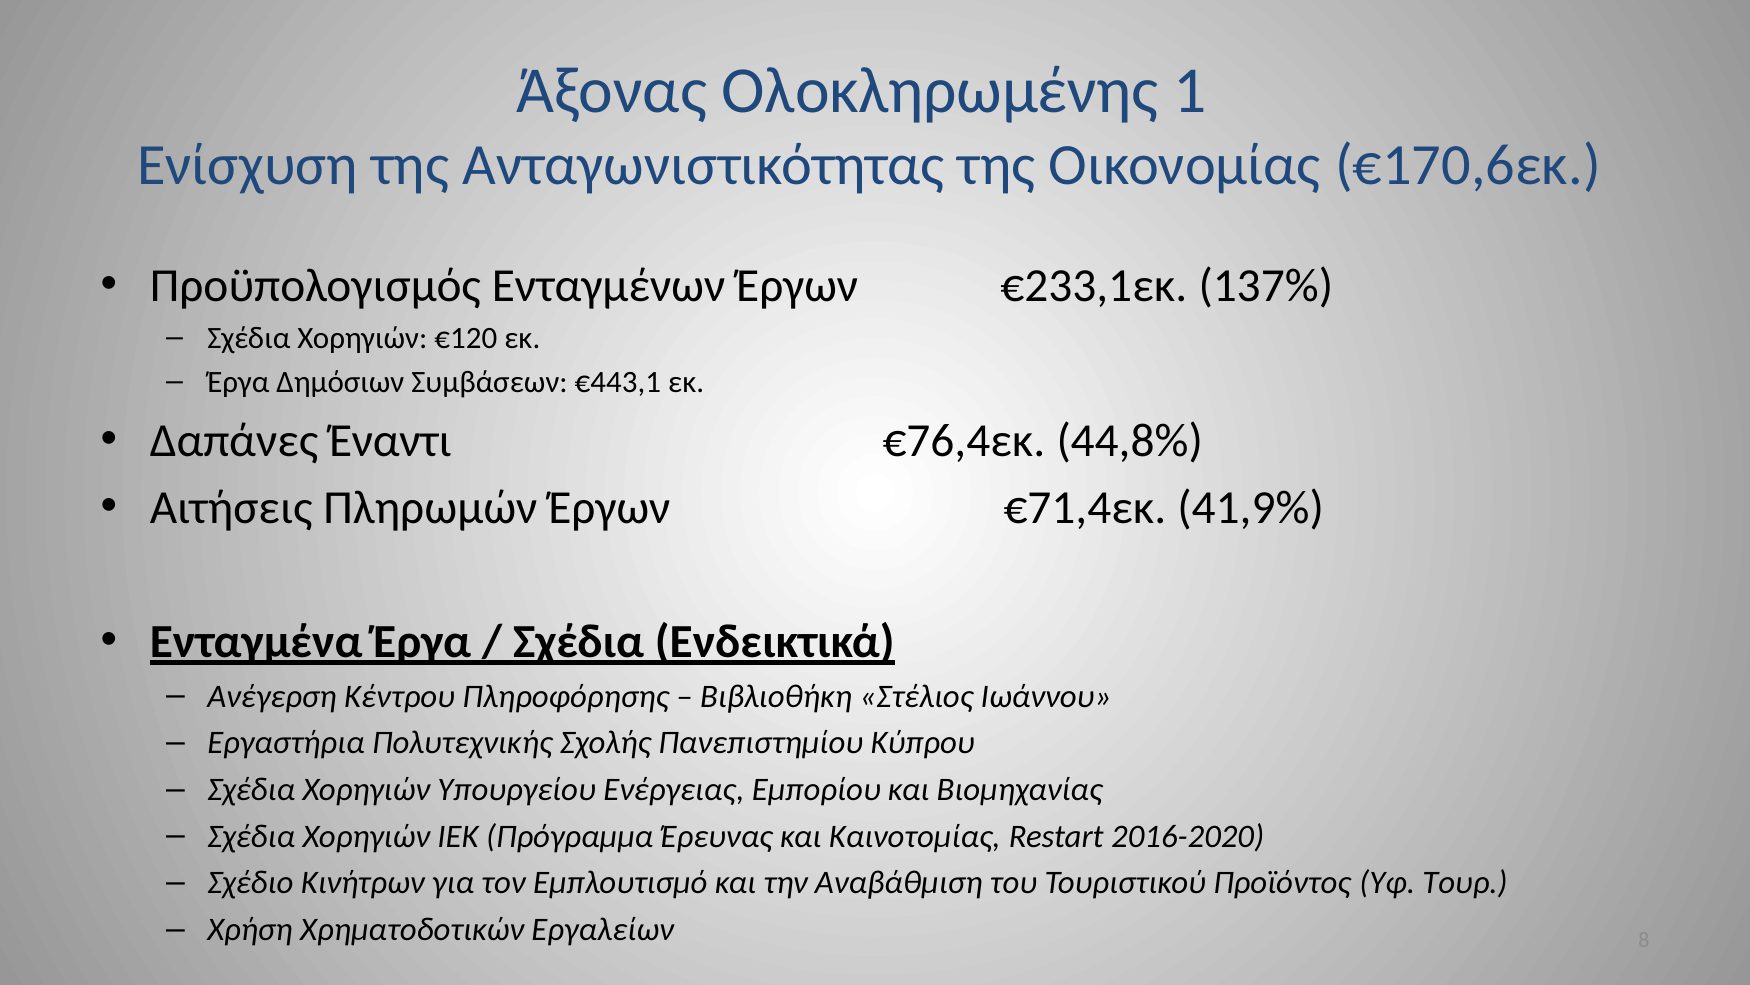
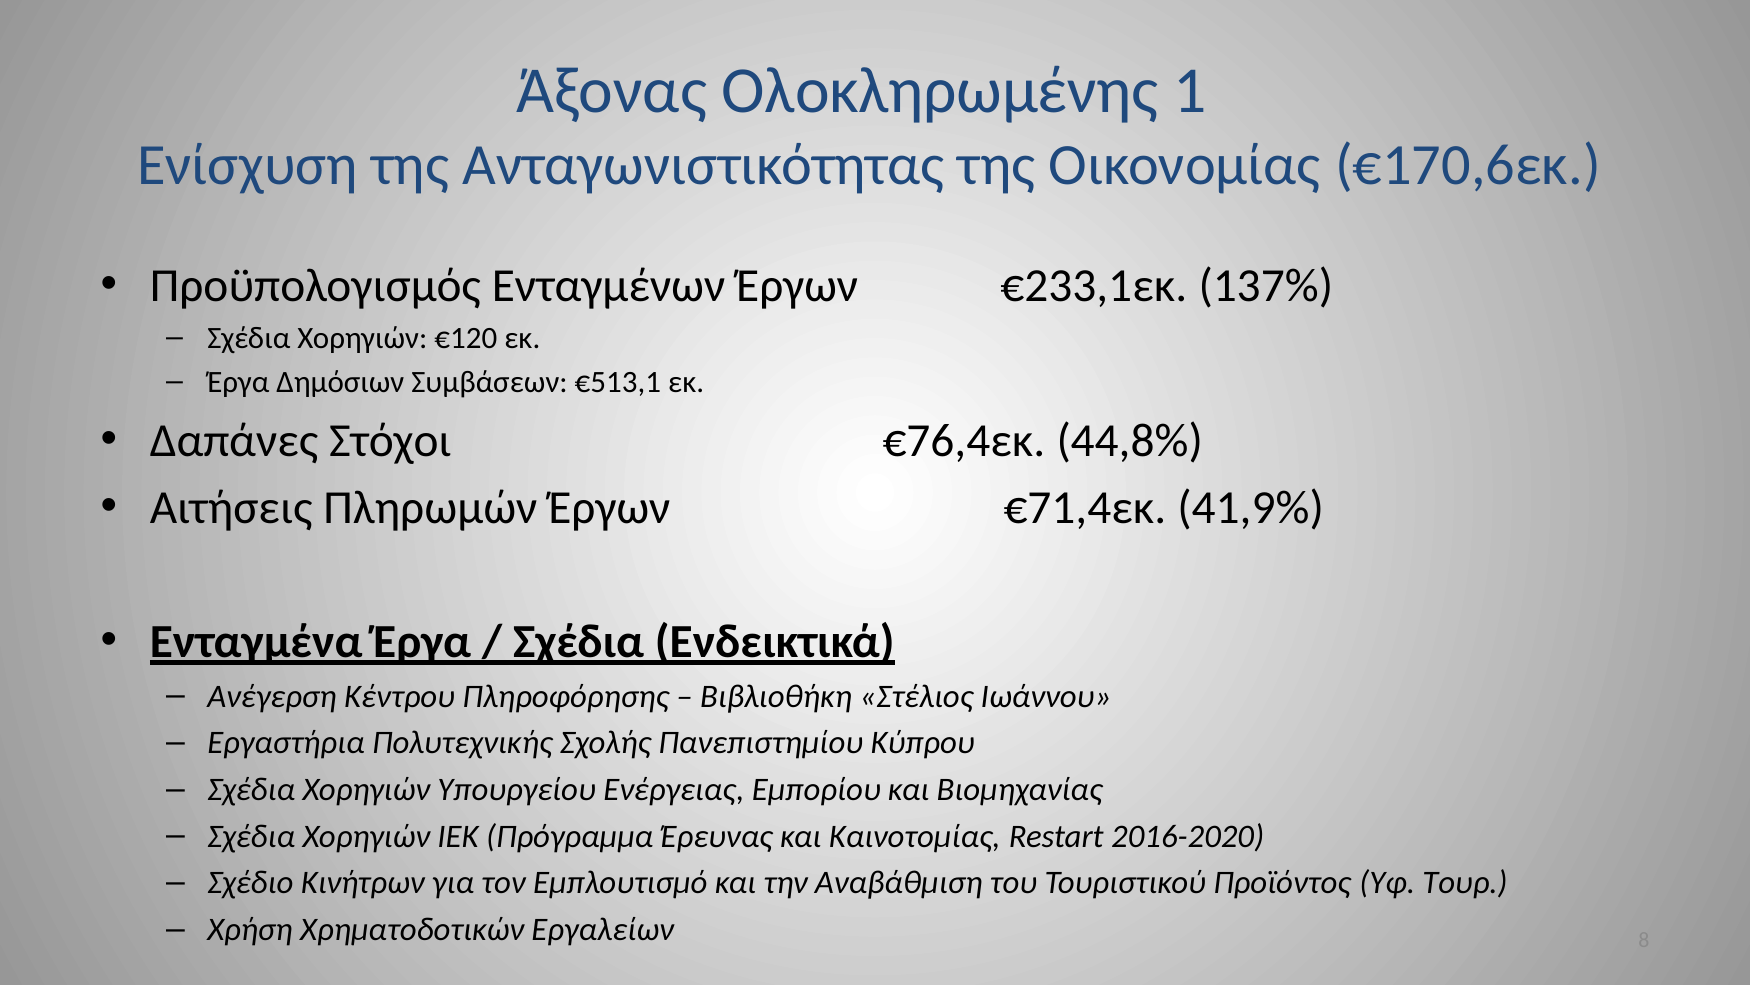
€443,1: €443,1 -> €513,1 (618, 382)
Έναντι: Έναντι -> Στόχοι (390, 440)
